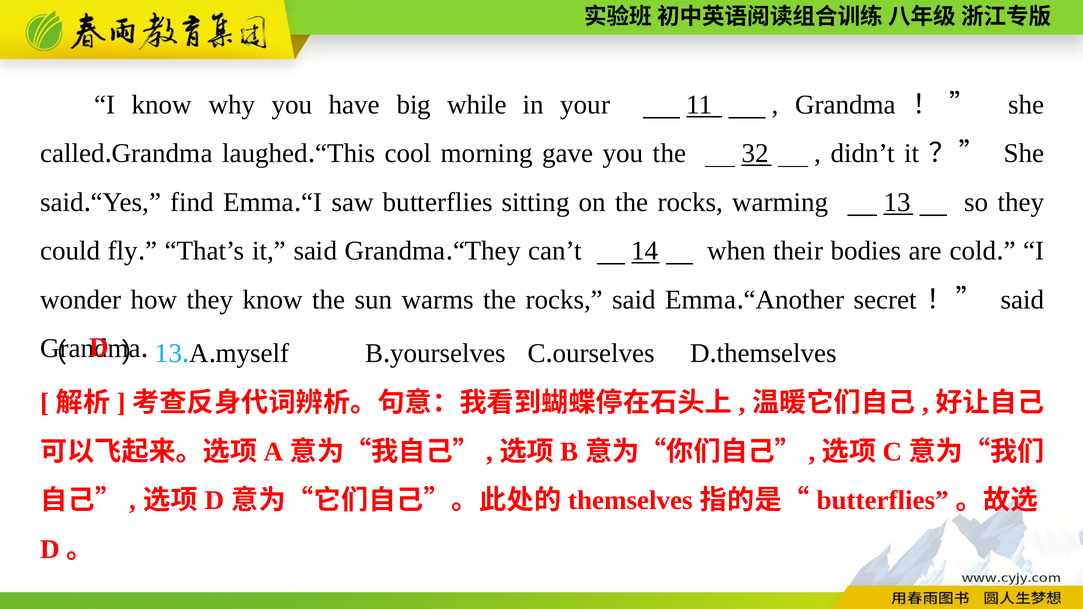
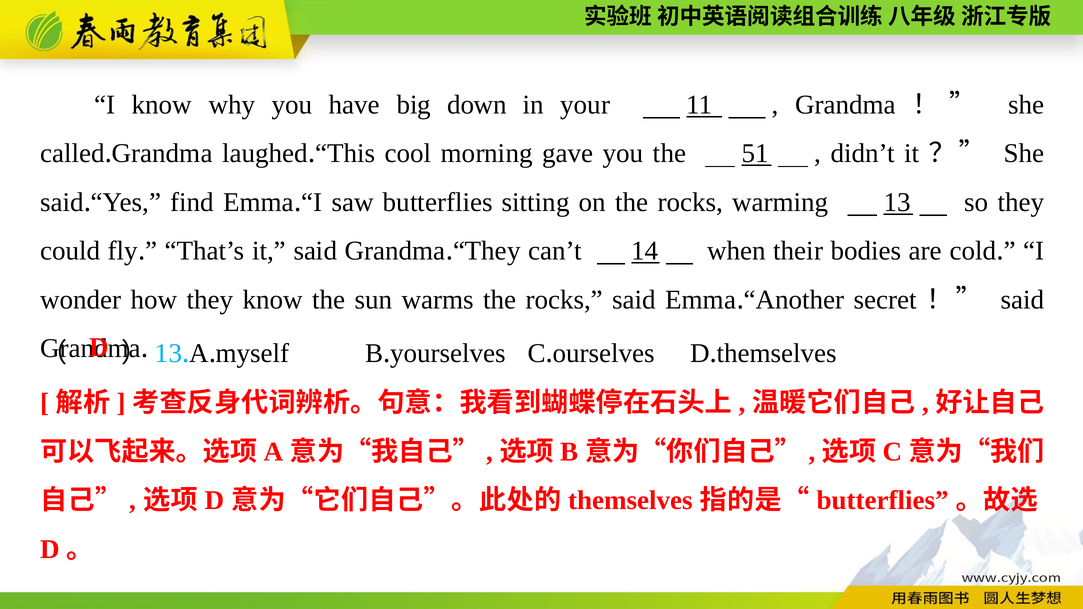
while: while -> down (477, 105)
32: 32 -> 51 (755, 154)
